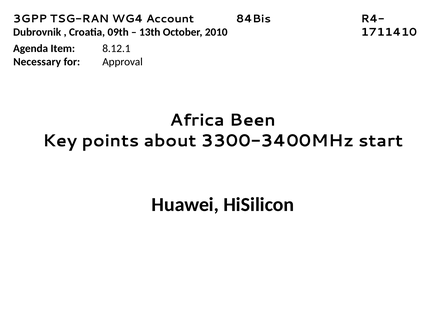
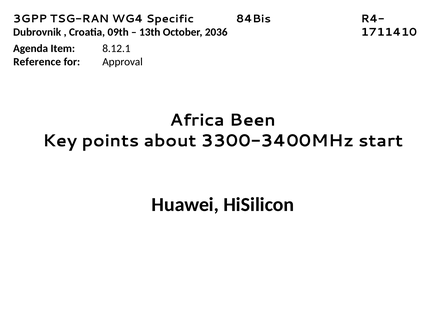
Account: Account -> Specific (170, 19)
2010: 2010 -> 2036 (216, 32)
Necessary: Necessary -> Reference (37, 62)
